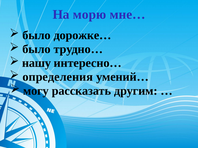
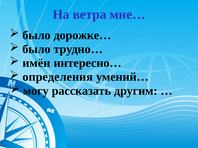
морю: морю -> ветра (90, 14)
нашу: нашу -> имён (36, 63)
